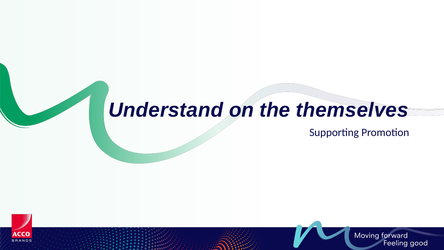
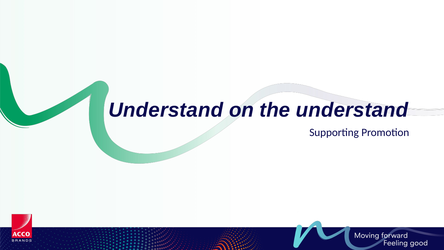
the themselves: themselves -> understand (352, 110)
